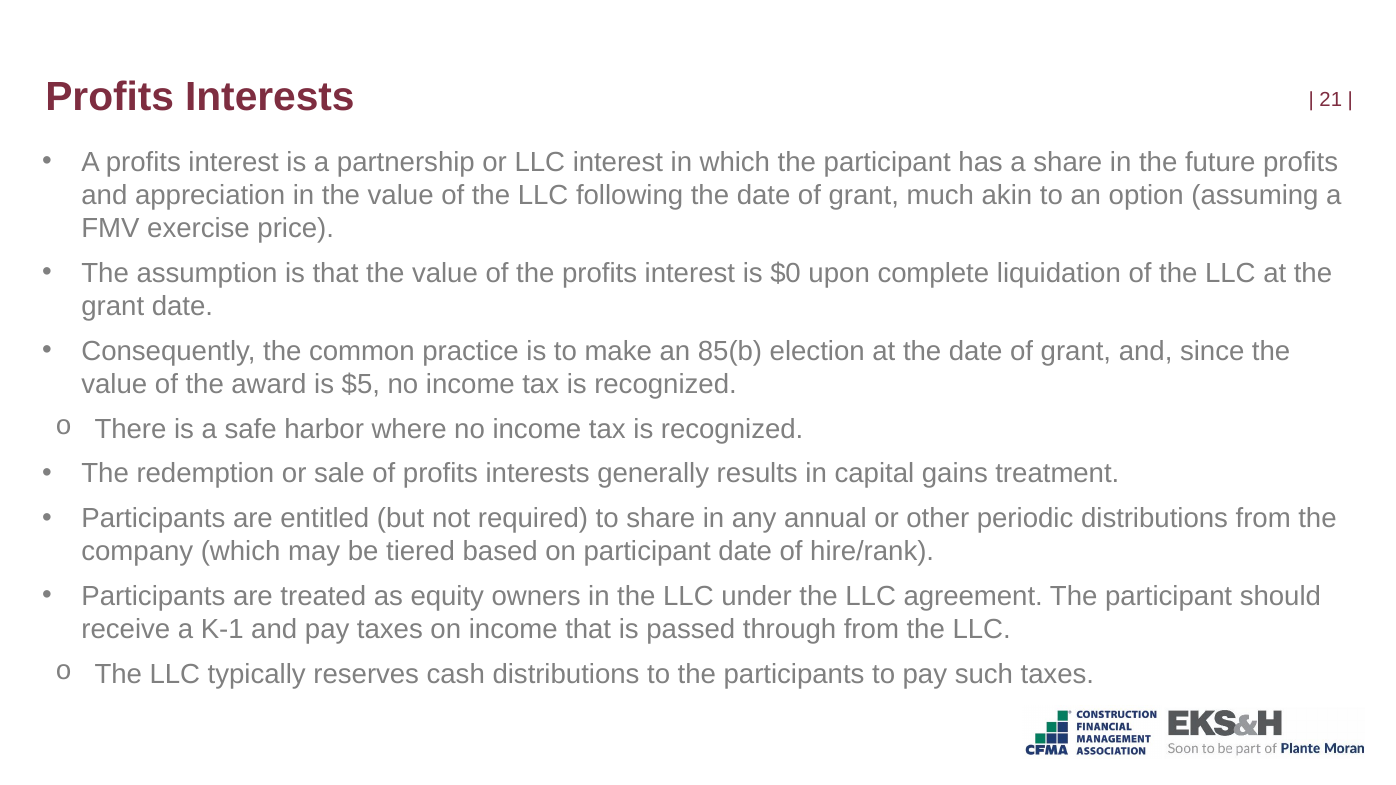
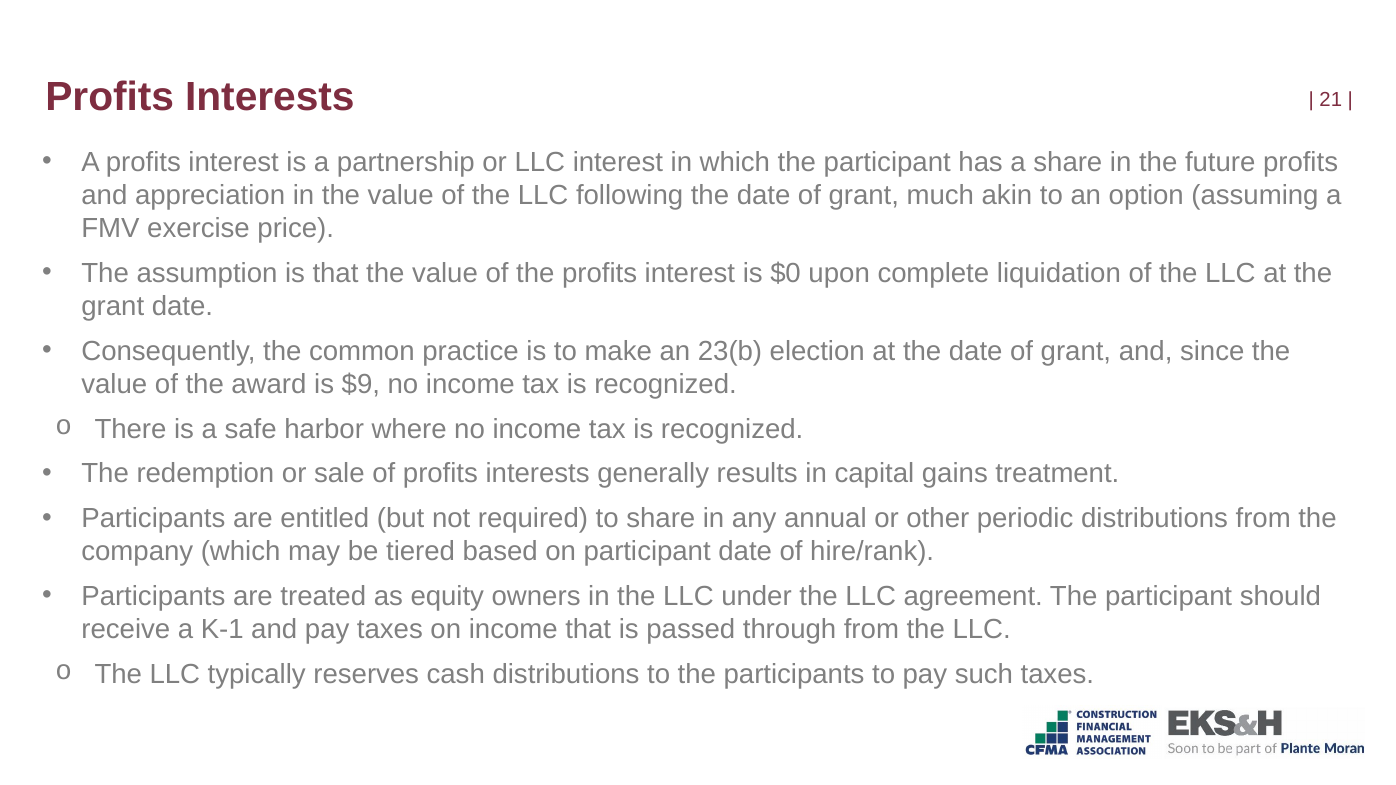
85(b: 85(b -> 23(b (730, 351)
$5: $5 -> $9 (361, 384)
